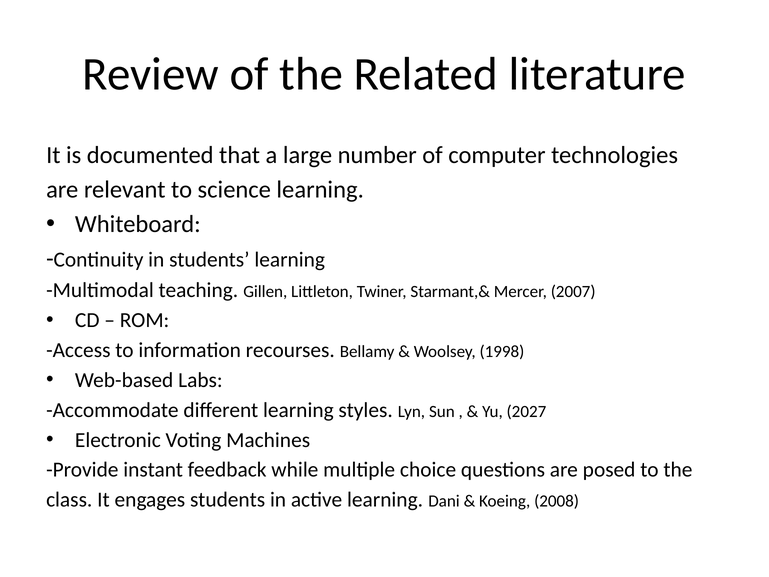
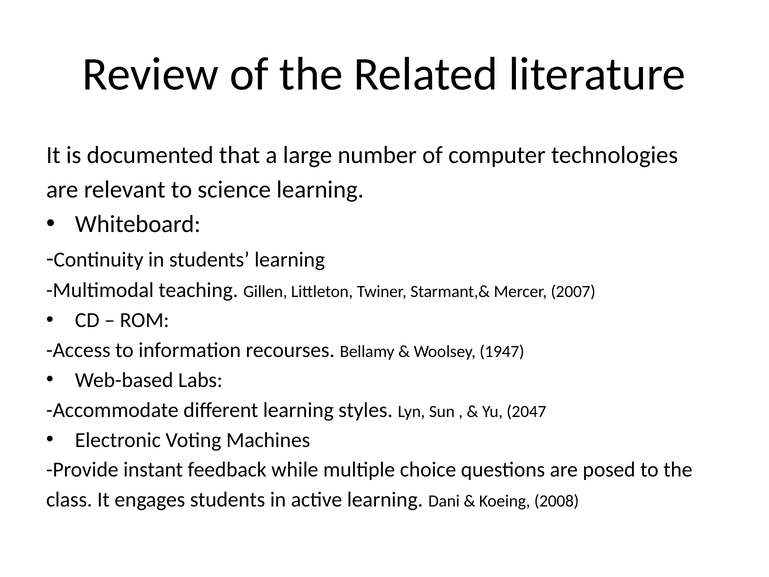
1998: 1998 -> 1947 (502, 351)
2027: 2027 -> 2047 (526, 411)
